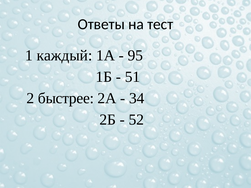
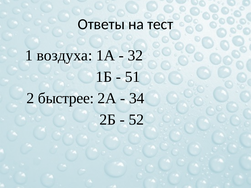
каждый: каждый -> воздуха (64, 55)
95: 95 -> 32 (135, 55)
